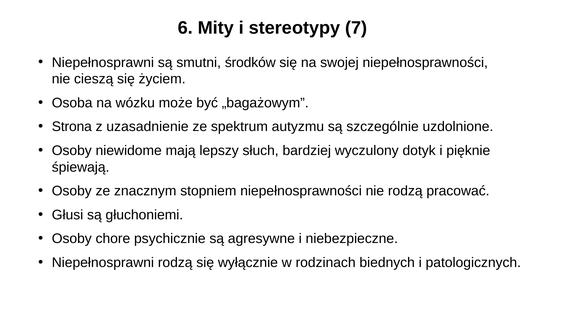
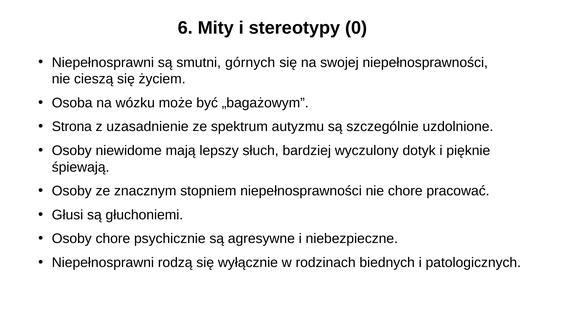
7: 7 -> 0 (356, 28)
środków: środków -> górnych (250, 63)
nie rodzą: rodzą -> chore (405, 191)
